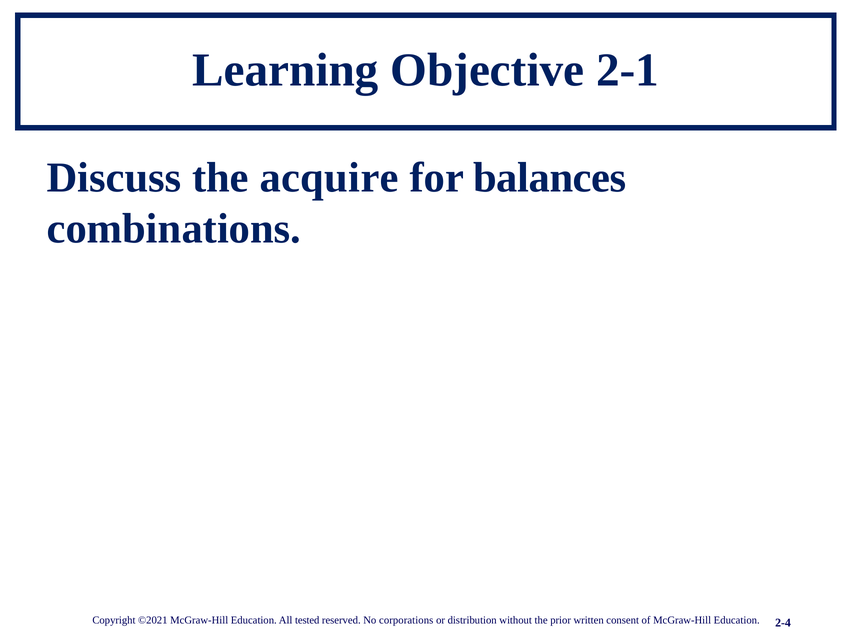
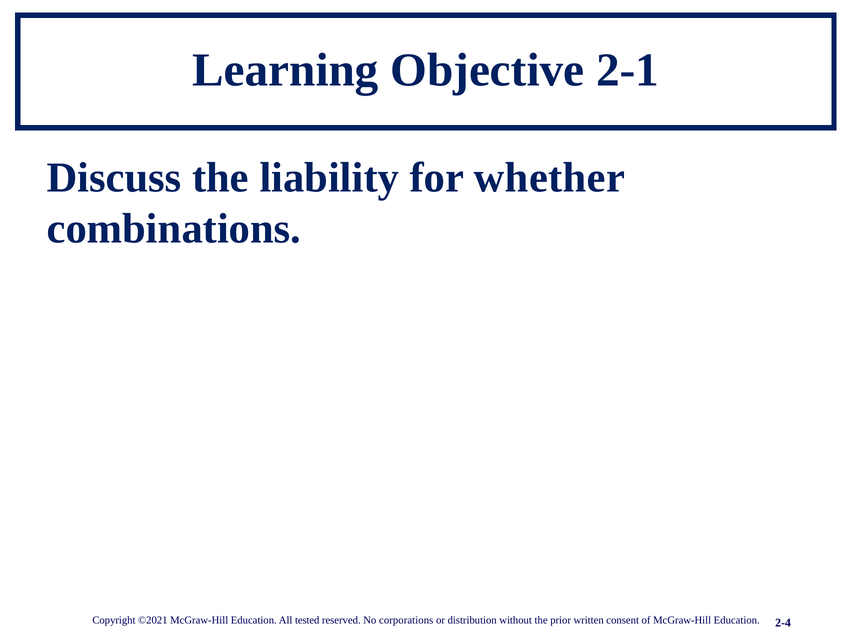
acquire: acquire -> liability (329, 178)
balances: balances -> whether (549, 178)
